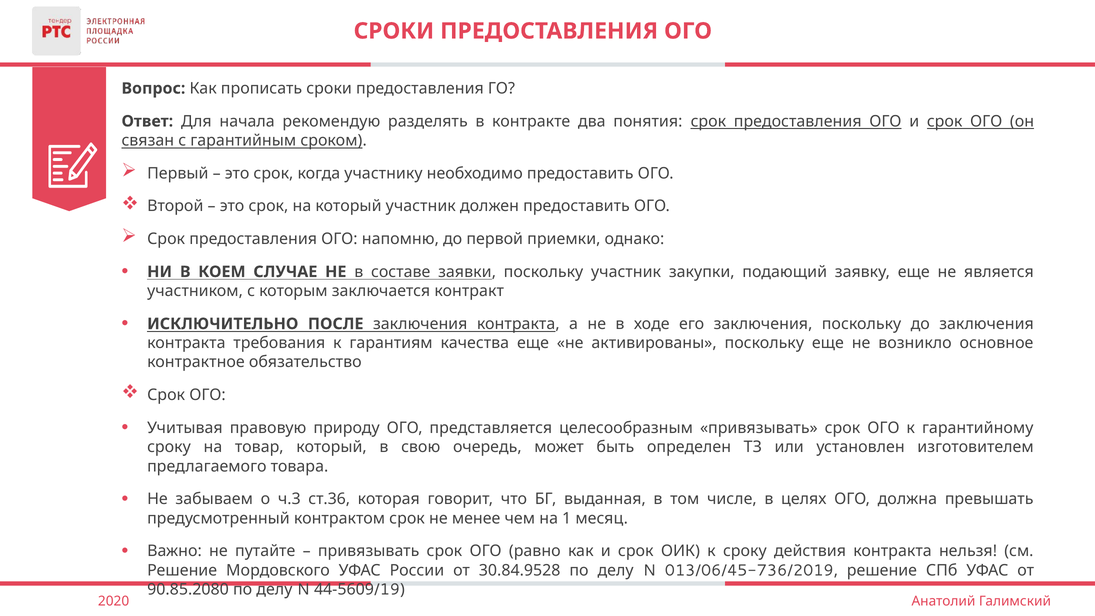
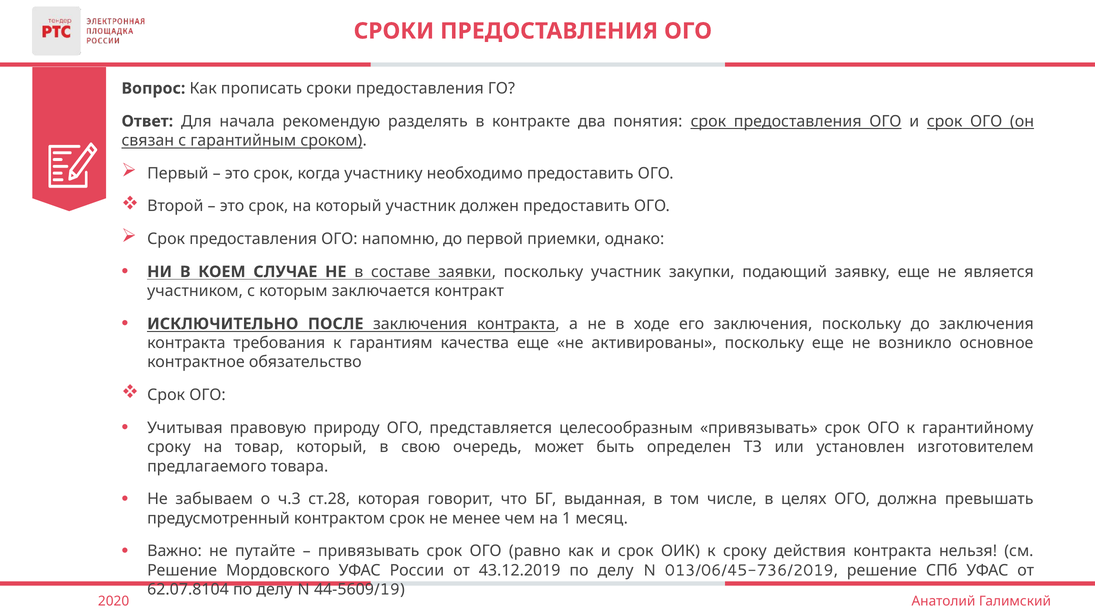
ст.36: ст.36 -> ст.28 (329, 499)
30.84.9528: 30.84.9528 -> 43.12.2019 (520, 570)
90.85.2080: 90.85.2080 -> 62.07.8104 (188, 589)
